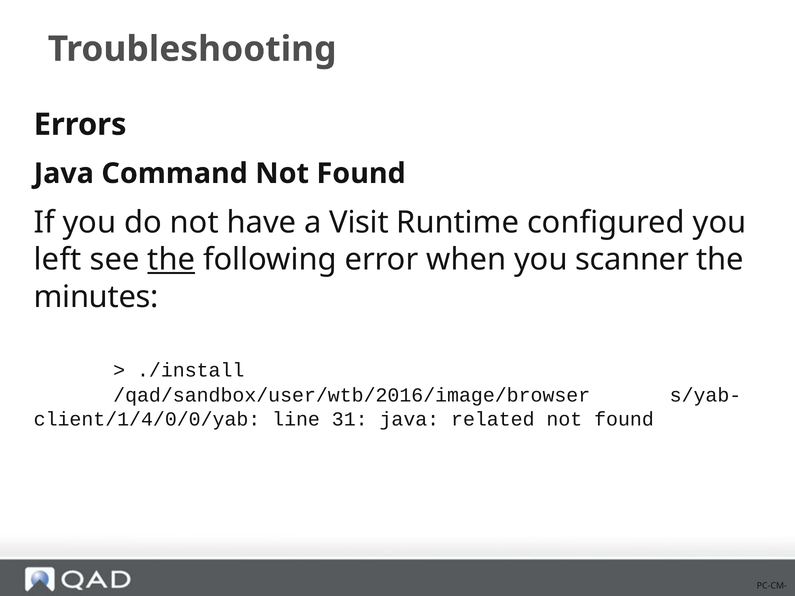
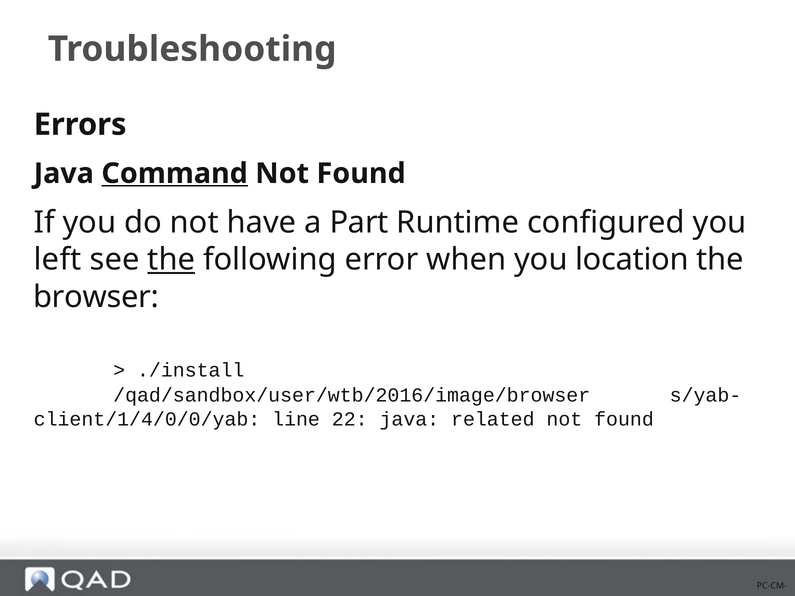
Command underline: none -> present (175, 174)
Visit: Visit -> Part (359, 223)
scanner: scanner -> location (632, 260)
minutes: minutes -> browser (96, 297)
31: 31 -> 22 (350, 419)
